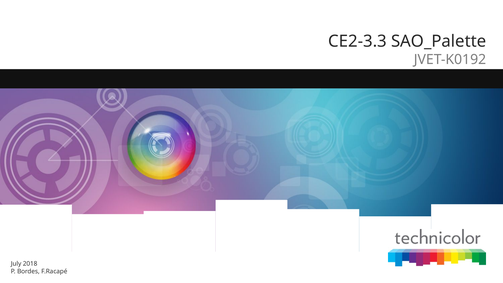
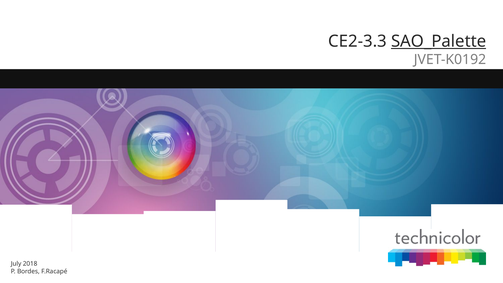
SAO_Palette underline: none -> present (439, 41)
